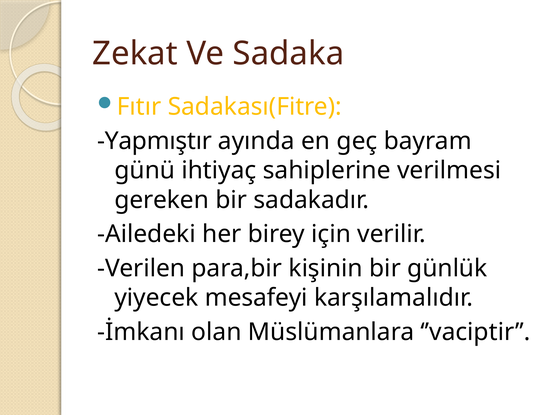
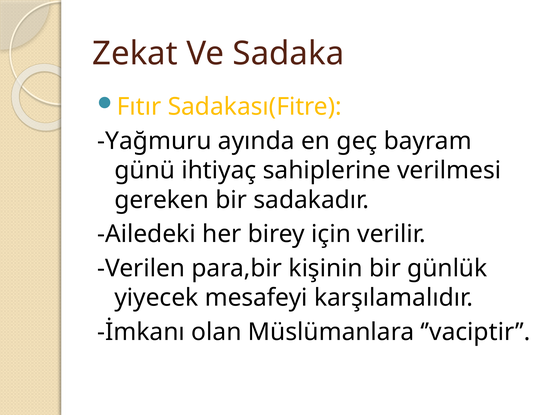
Yapmıştır: Yapmıştır -> Yağmuru (154, 141)
